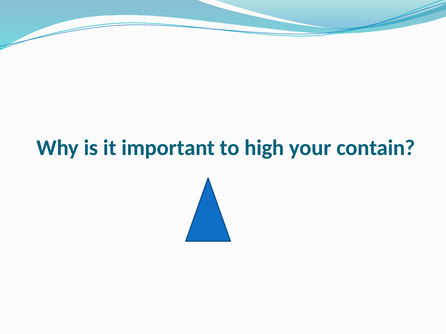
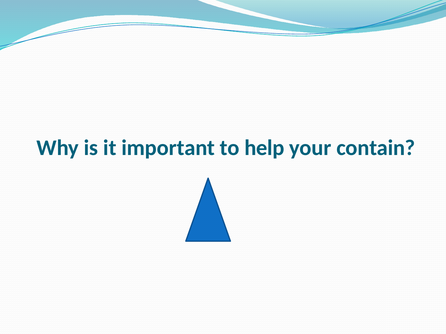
high: high -> help (264, 148)
